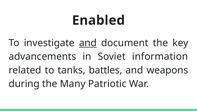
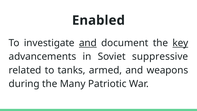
key underline: none -> present (180, 43)
information: information -> suppressive (160, 57)
battles: battles -> armed (105, 70)
